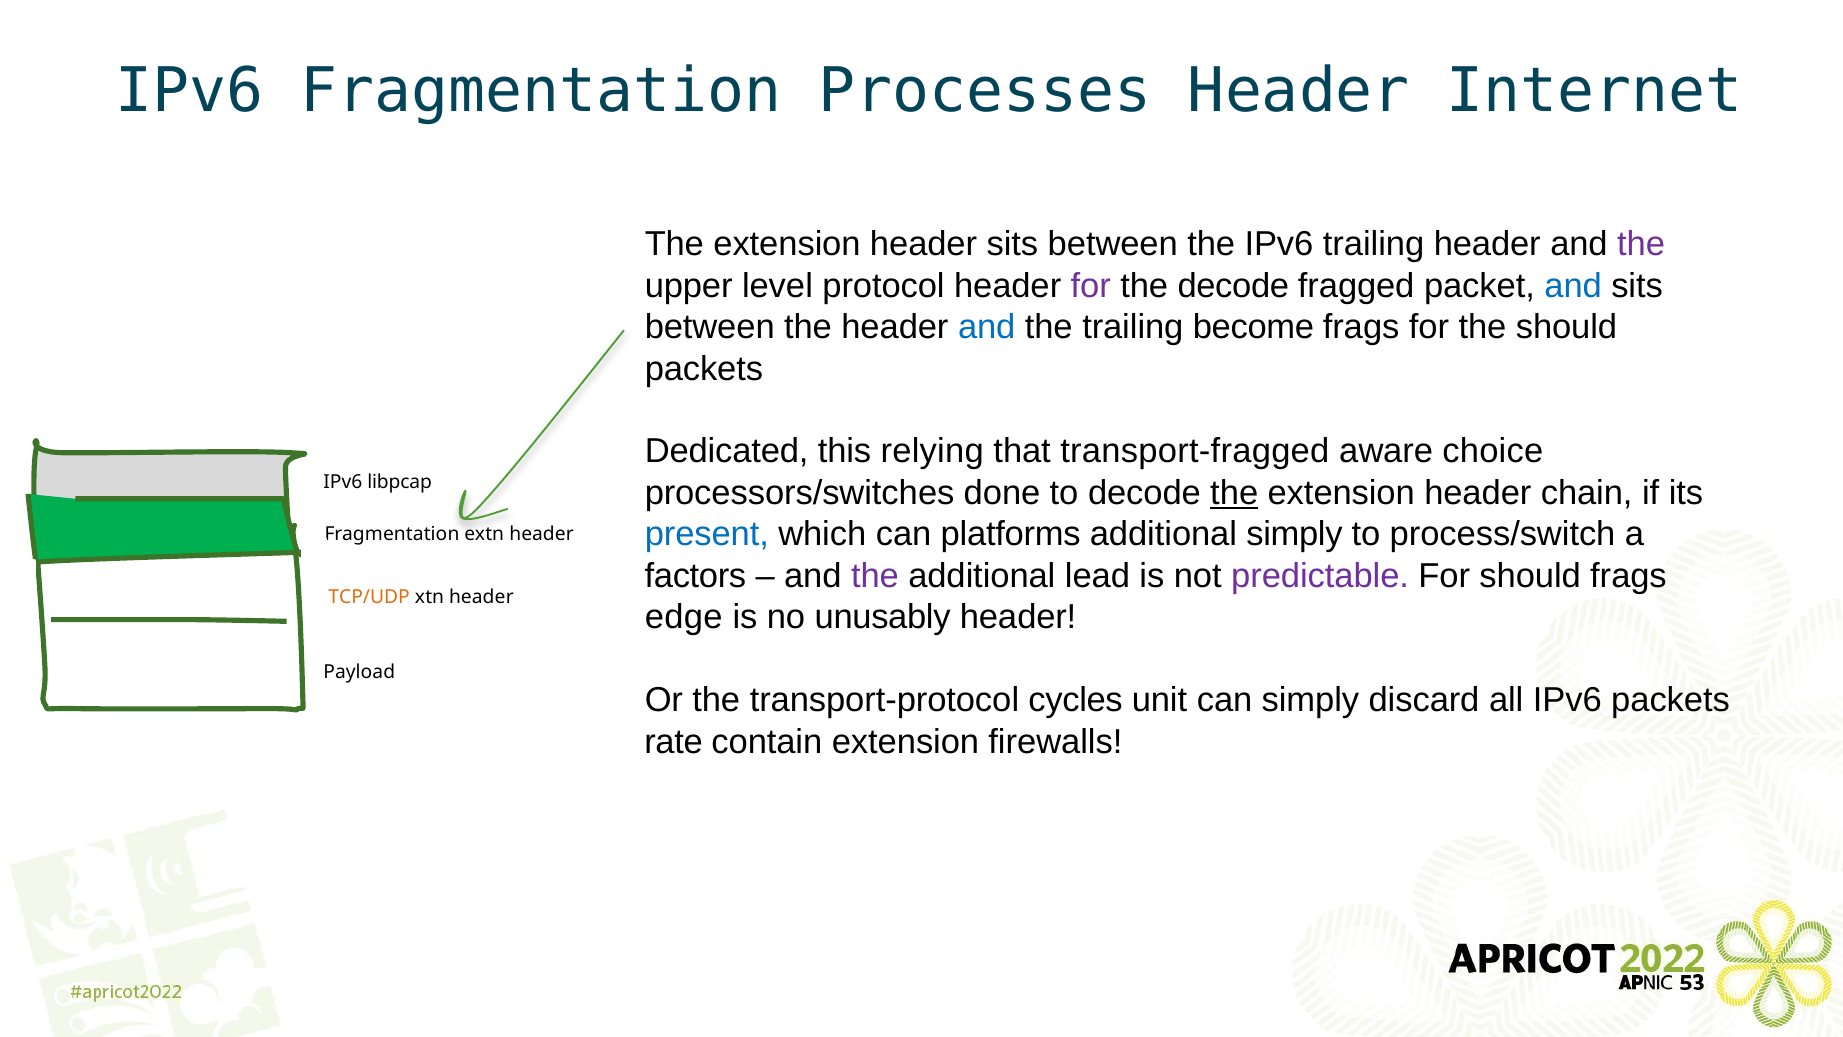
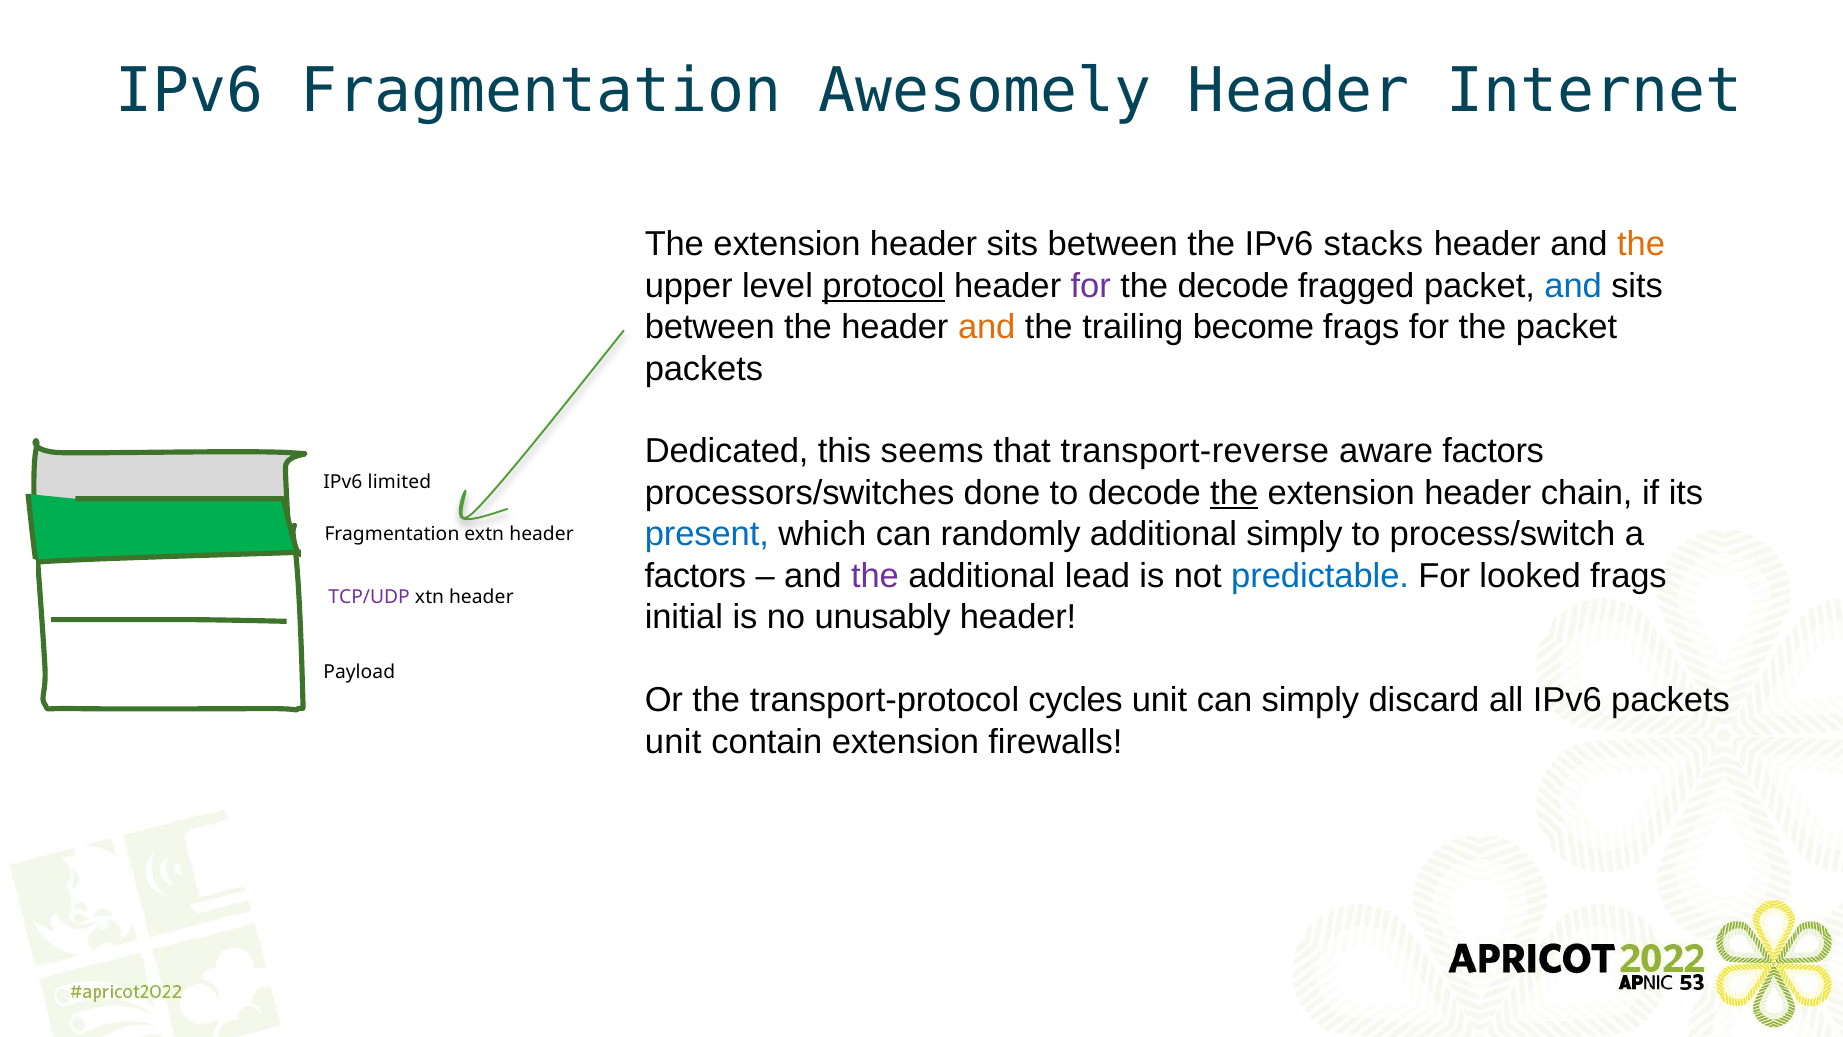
Processes: Processes -> Awesomely (985, 92)
IPv6 trailing: trailing -> stacks (1373, 244)
the colour: purple -> orange (1641, 244)
protocol underline: none -> present (883, 286)
and colour: blue -> orange (987, 327)
the should: should -> packet (1566, 327)
relying: relying -> seems (932, 451)
transport-fragged: transport-fragged -> transport-reverse (1195, 451)
aware choice: choice -> factors (1493, 451)
libpcap: libpcap -> limited (399, 482)
platforms: platforms -> randomly (1011, 534)
predictable colour: purple -> blue (1320, 576)
For should: should -> looked (1530, 576)
TCP/UDP colour: orange -> purple (369, 597)
edge: edge -> initial (684, 617)
rate: rate -> unit (673, 741)
